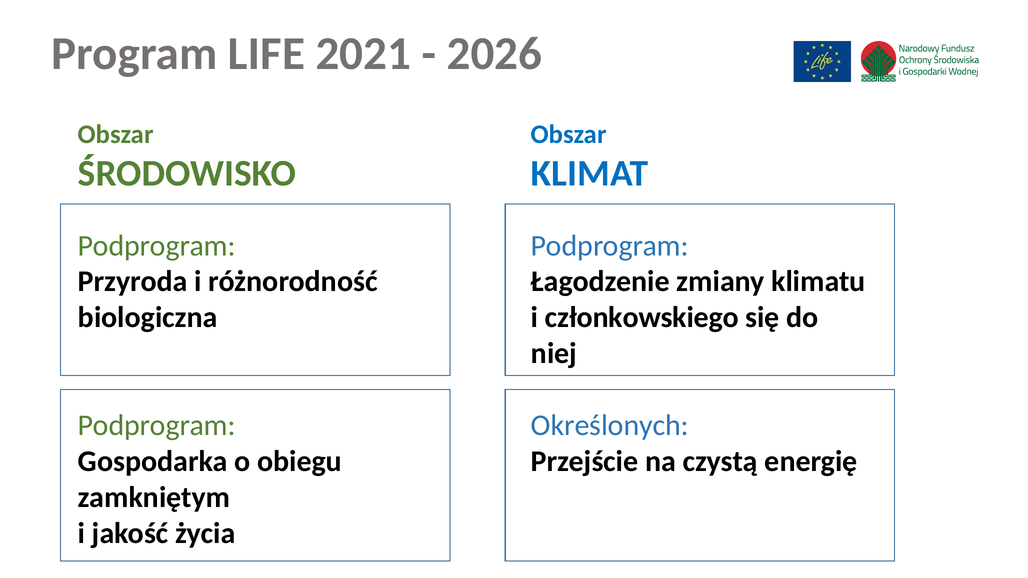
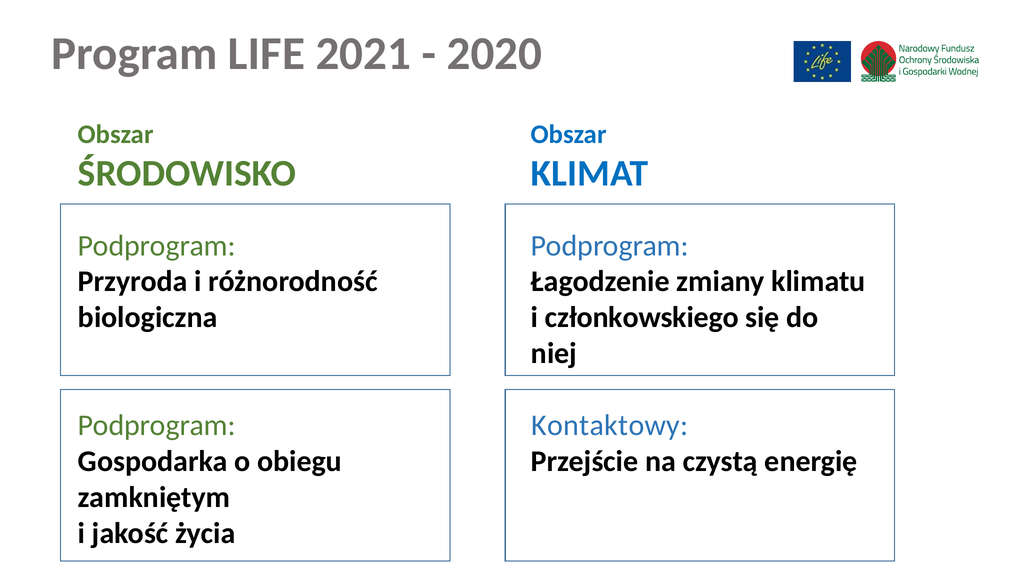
2026: 2026 -> 2020 (494, 54)
Określonych: Określonych -> Kontaktowy (610, 426)
